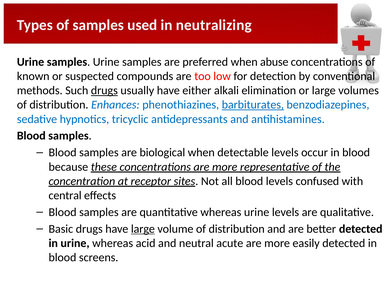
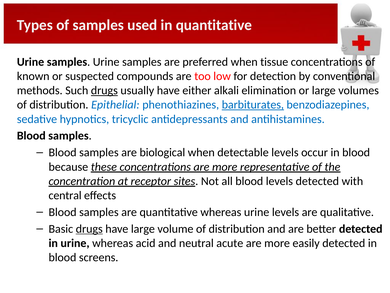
in neutralizing: neutralizing -> quantitative (214, 25)
abuse: abuse -> tissue (274, 62)
Enhances: Enhances -> Epithelial (115, 105)
levels confused: confused -> detected (317, 181)
drugs underline: none -> present (89, 228)
large underline: present -> none (143, 228)
